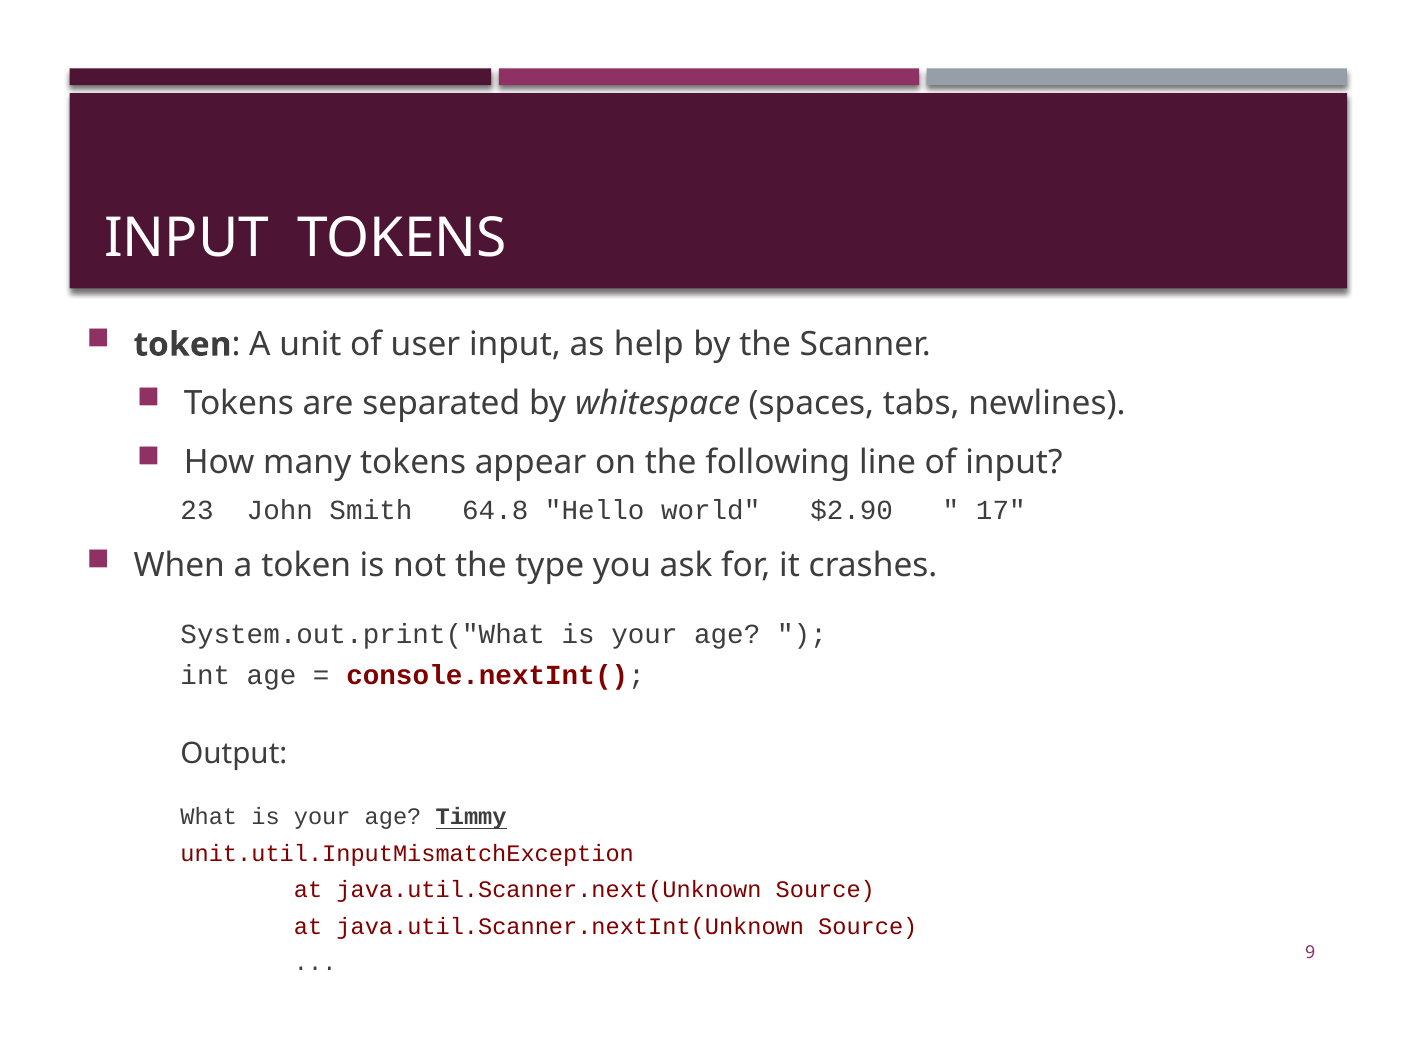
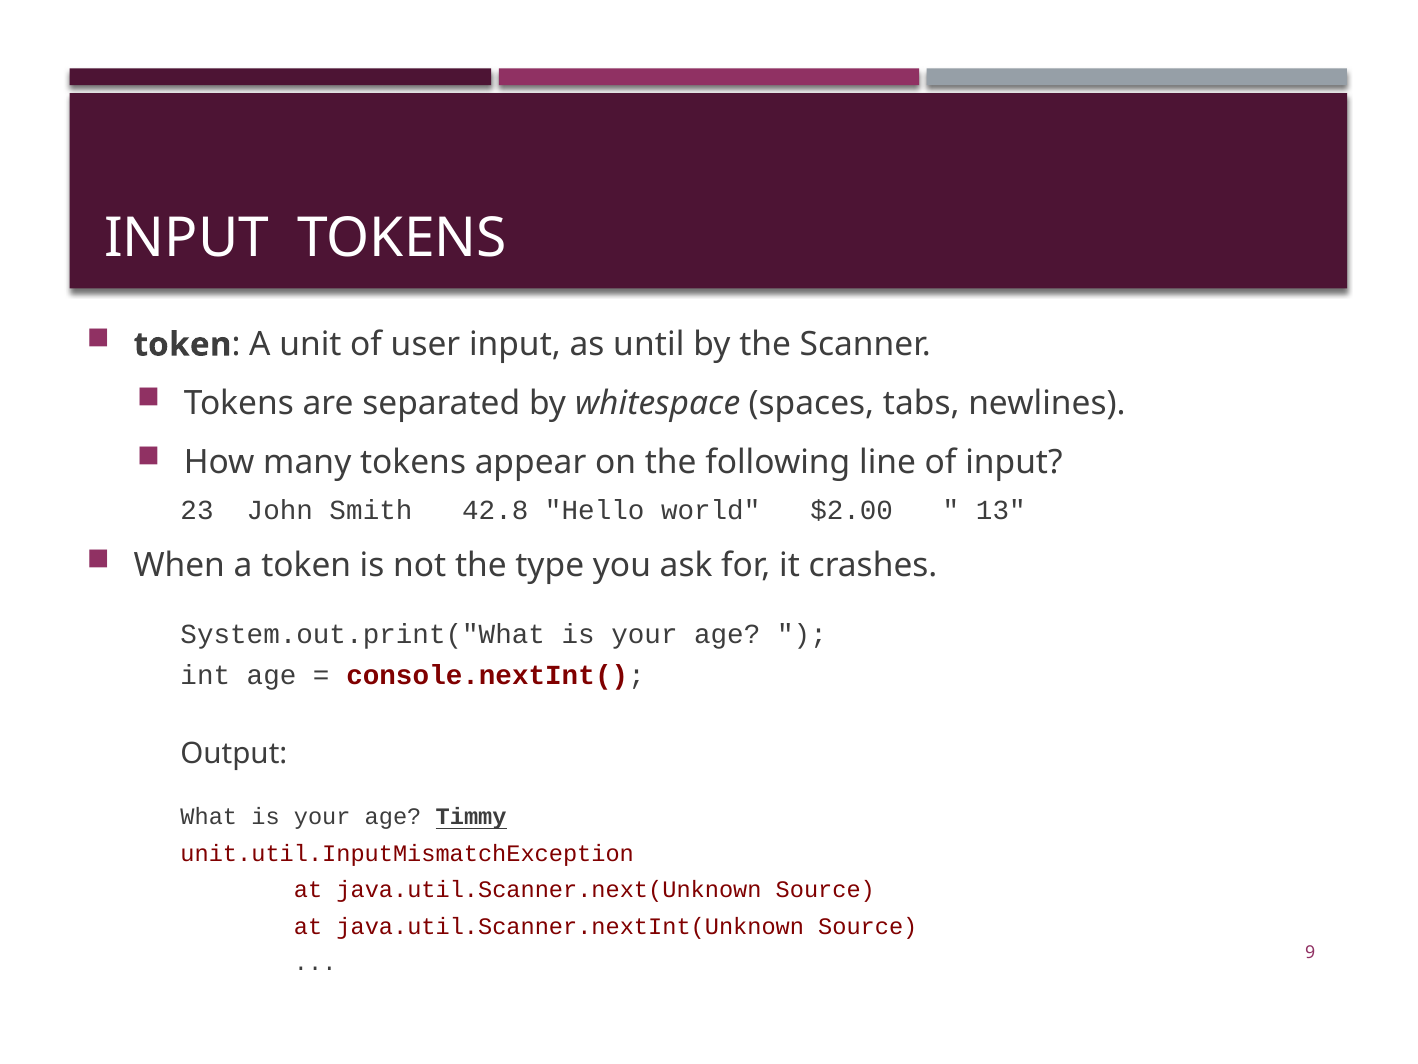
help: help -> until (649, 344)
64.8: 64.8 -> 42.8 (495, 510)
$2.90: $2.90 -> $2.00 (852, 510)
17: 17 -> 13 (1001, 510)
